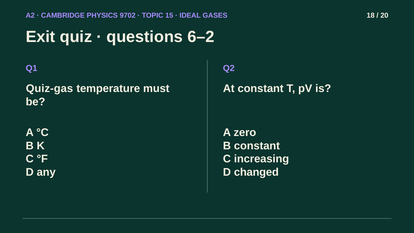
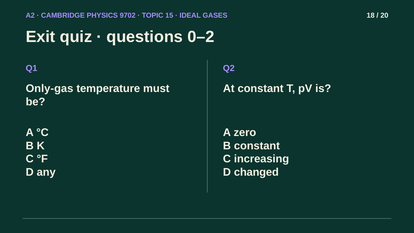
6–2: 6–2 -> 0–2 (201, 37)
Quiz-gas: Quiz-gas -> Only-gas (49, 88)
